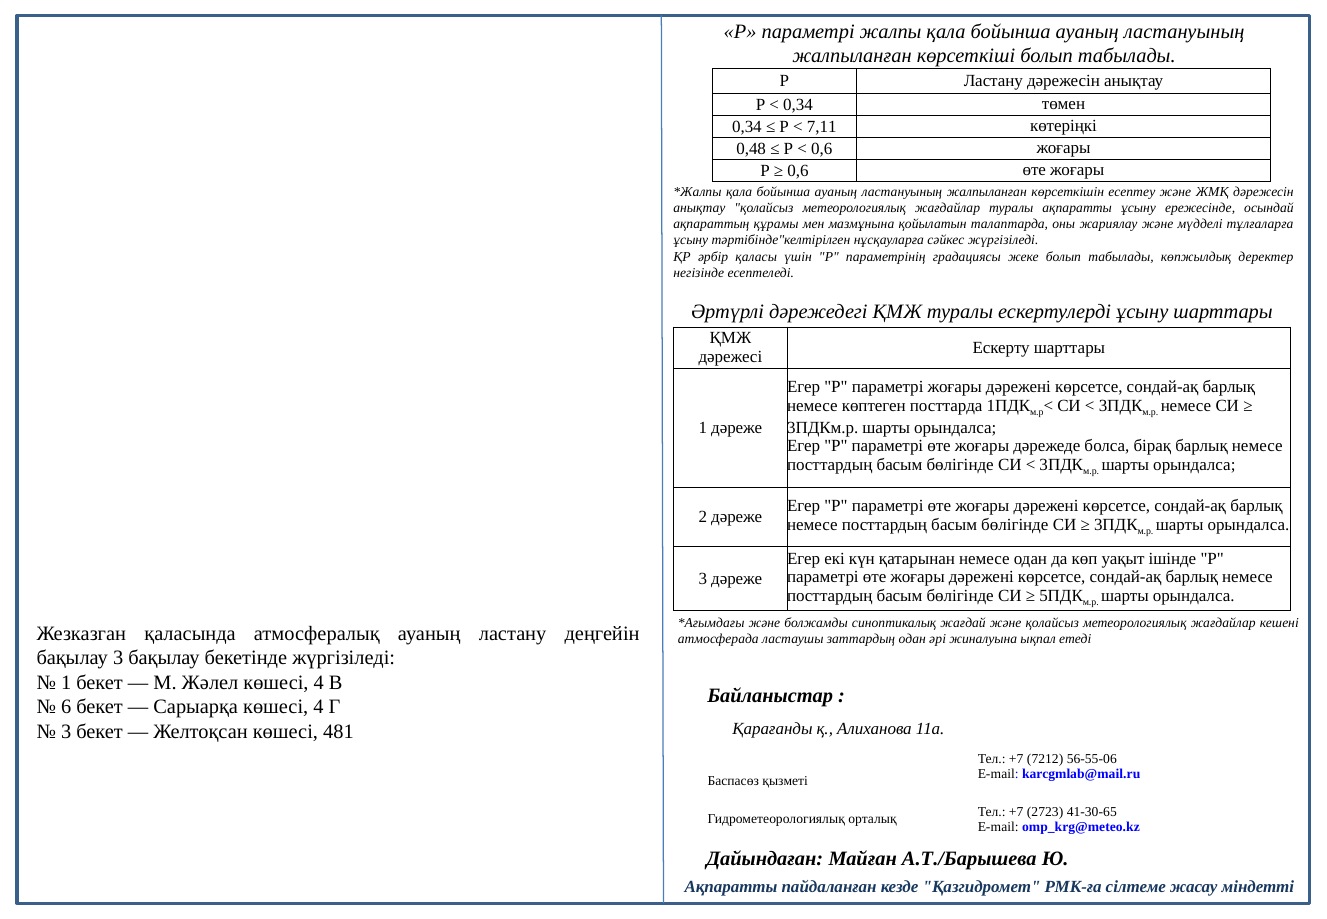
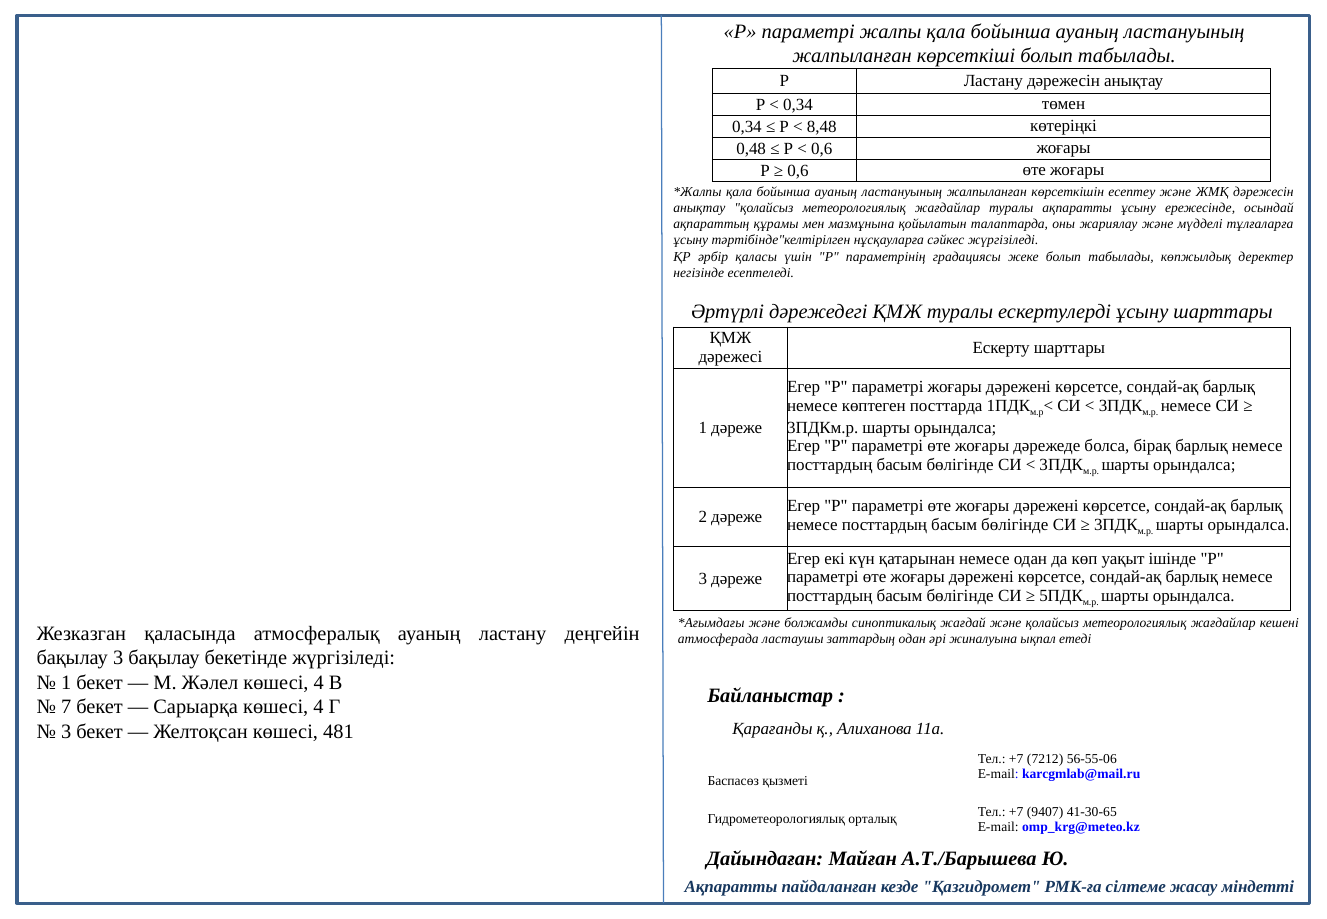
7,11: 7,11 -> 8,48 (822, 127)
6: 6 -> 7 (66, 707)
2723: 2723 -> 9407 (1045, 812)
